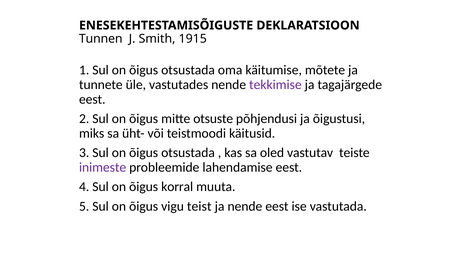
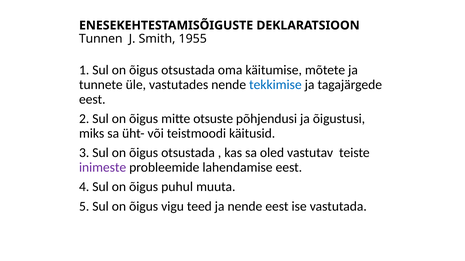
1915: 1915 -> 1955 (193, 39)
tekkimise colour: purple -> blue (275, 85)
korral: korral -> puhul (177, 187)
teist: teist -> teed (199, 207)
